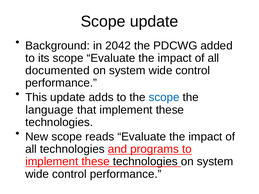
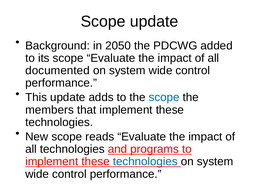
2042: 2042 -> 2050 (118, 46)
language: language -> members (50, 110)
technologies colour: black -> blue (145, 162)
